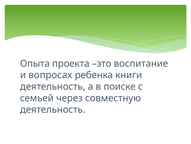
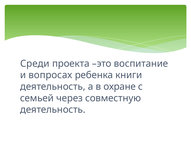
Опыта: Опыта -> Среди (35, 63)
поиске: поиске -> охране (120, 86)
